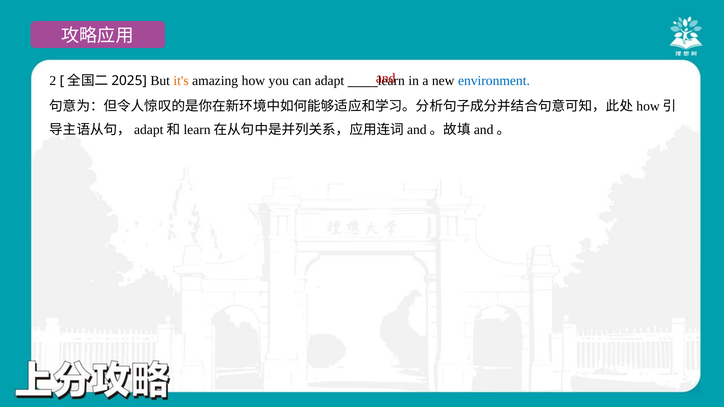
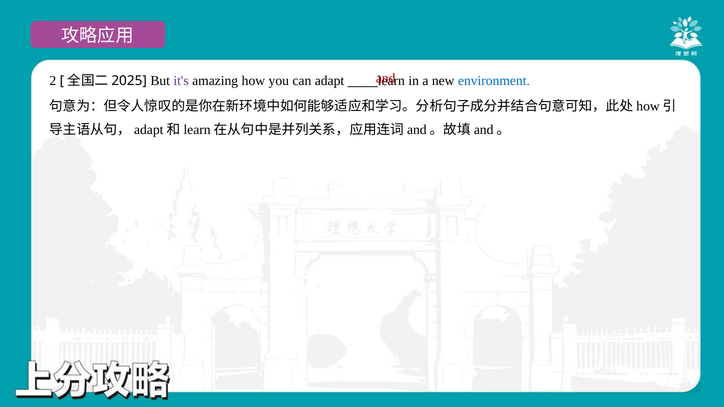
it's colour: orange -> purple (181, 81)
